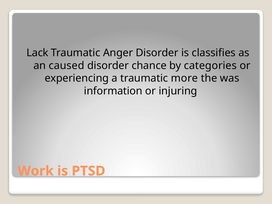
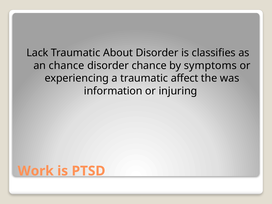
Anger: Anger -> About (118, 53)
an caused: caused -> chance (67, 66)
categories: categories -> symptoms (210, 66)
more: more -> affect (185, 78)
